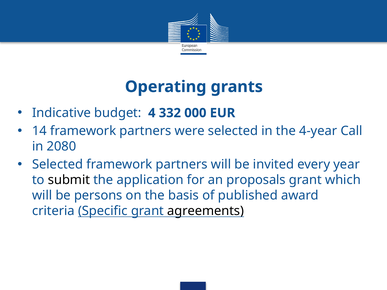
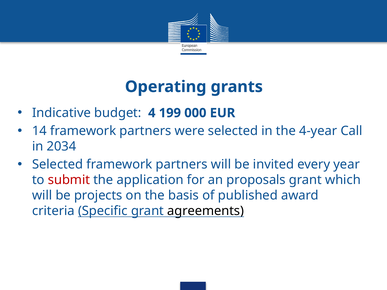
332: 332 -> 199 (170, 113)
2080: 2080 -> 2034 (61, 147)
submit colour: black -> red (69, 180)
persons: persons -> projects (98, 196)
